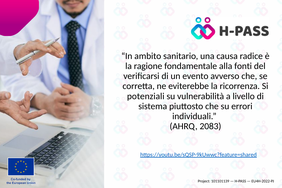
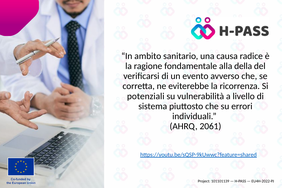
fonti: fonti -> della (243, 66)
2083: 2083 -> 2061 (210, 126)
